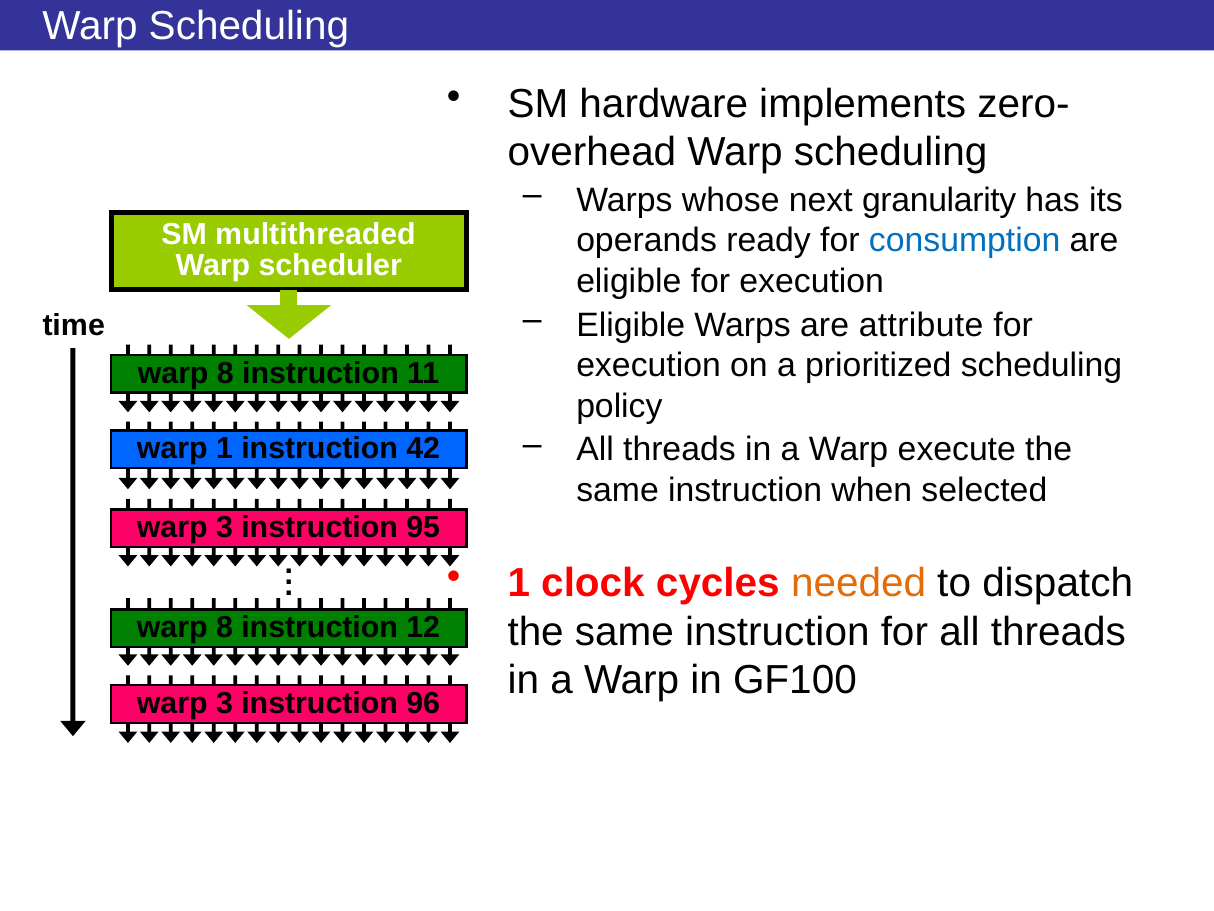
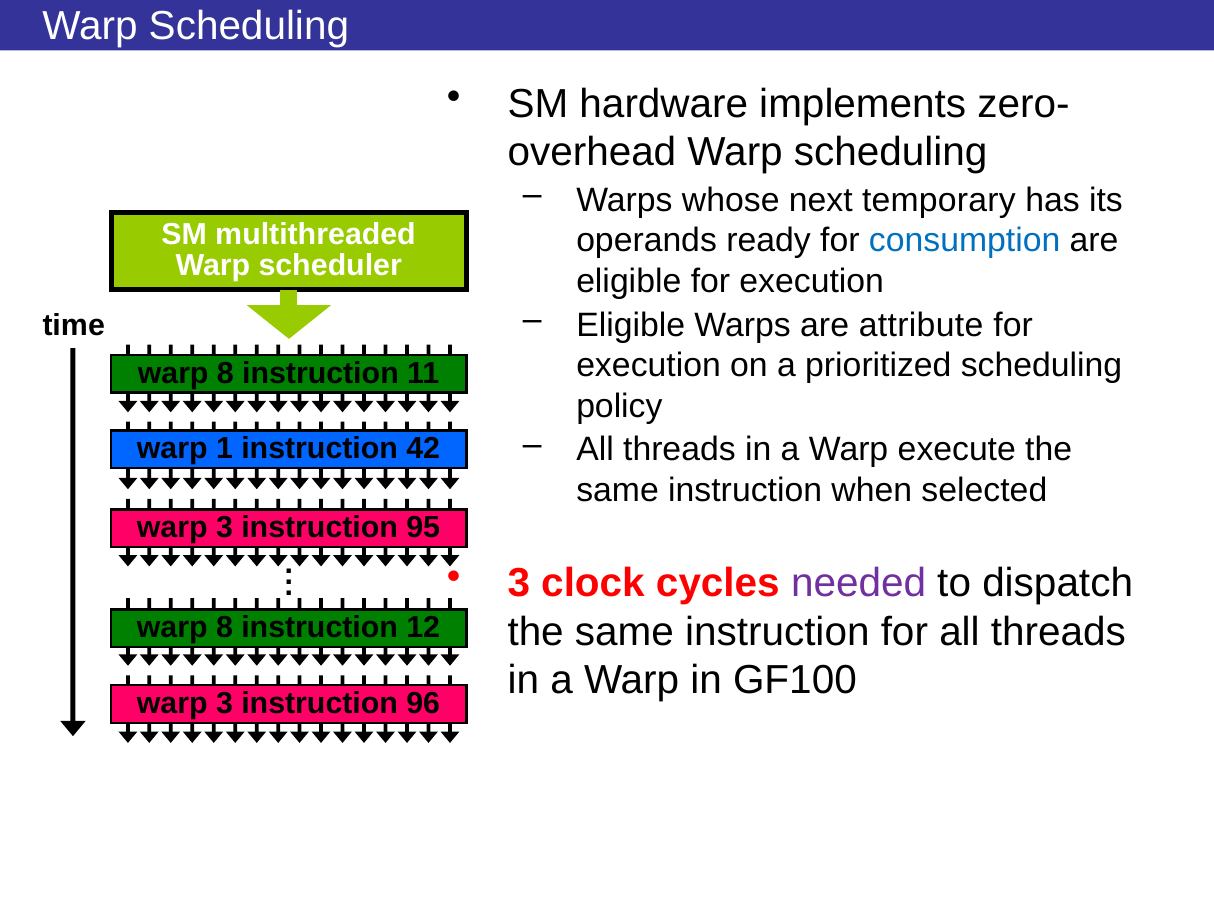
granularity: granularity -> temporary (939, 200)
1: 1 -> 3 (519, 583)
needed colour: orange -> purple (859, 583)
